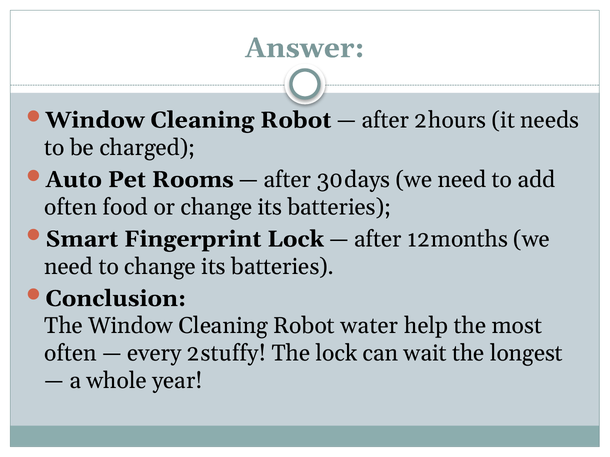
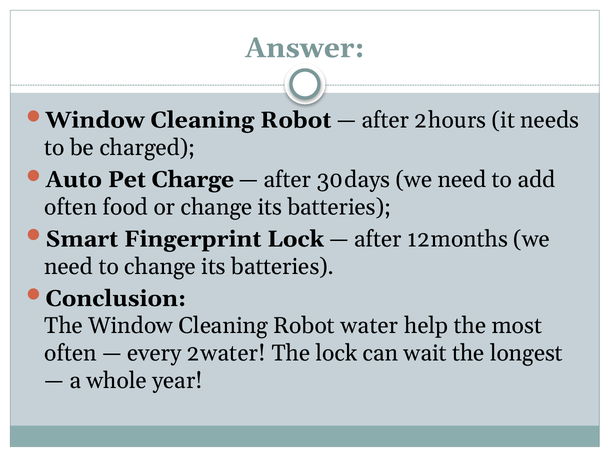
Rooms: Rooms -> Charge (193, 180)
2 stuffy: stuffy -> water (233, 354)
